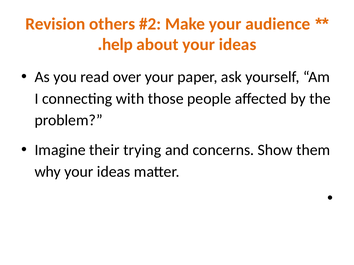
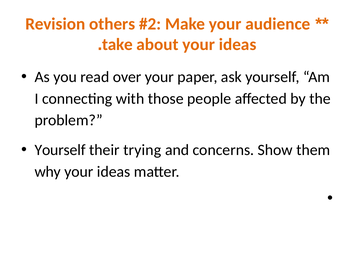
help: help -> take (117, 45)
Imagine: Imagine -> Yourself (60, 150)
